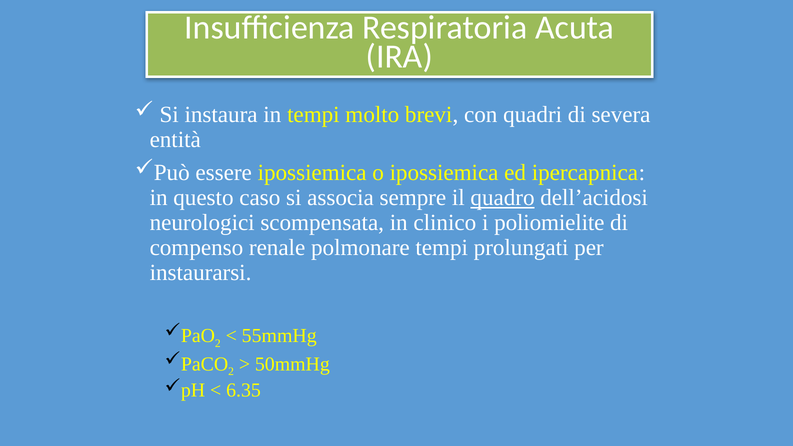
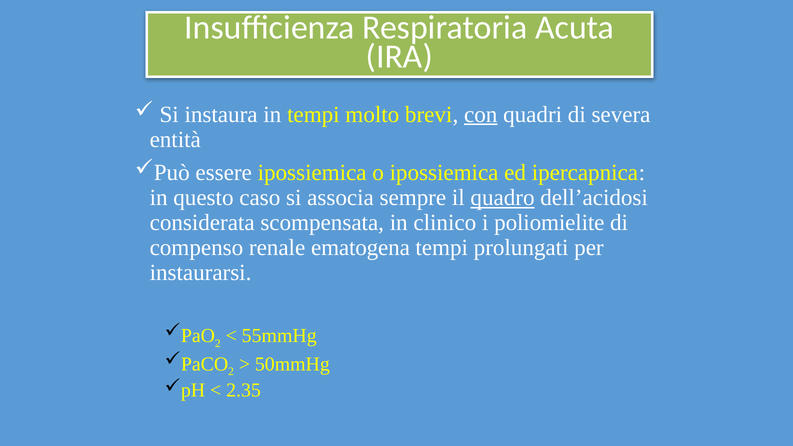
con underline: none -> present (481, 114)
neurologici: neurologici -> considerata (202, 223)
polmonare: polmonare -> ematogena (360, 248)
6.35: 6.35 -> 2.35 (244, 390)
